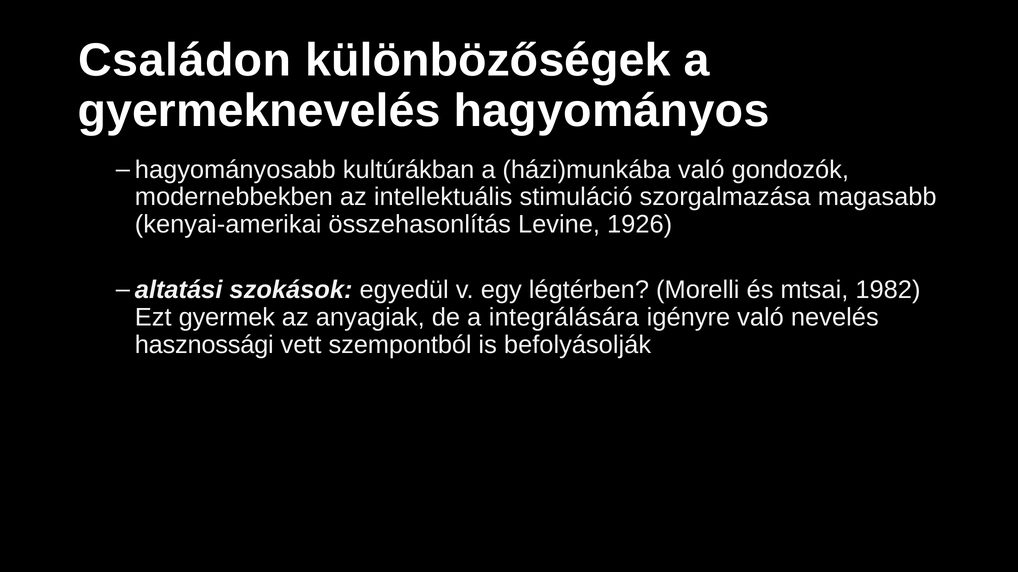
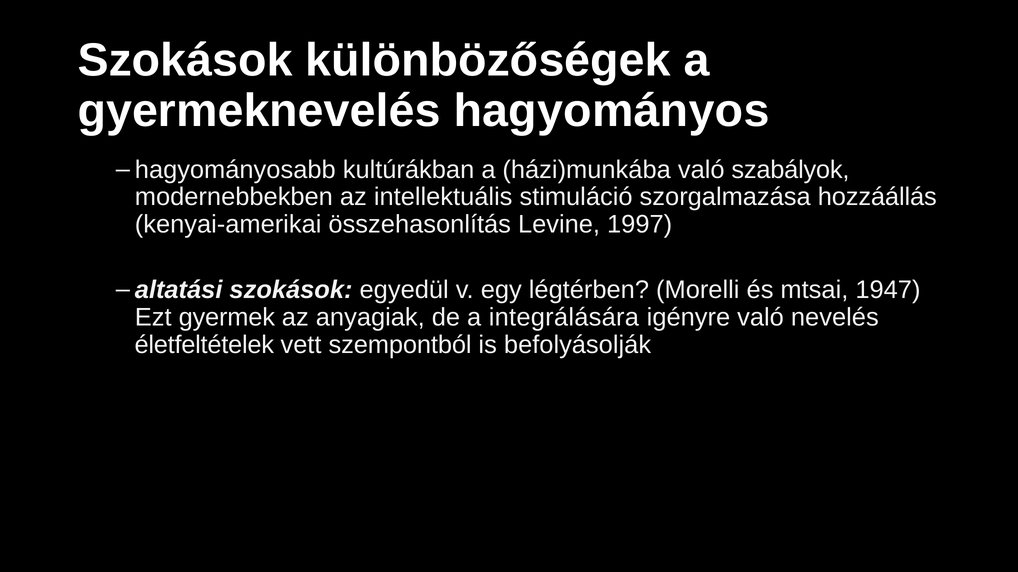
Családon: Családon -> Szokások (185, 60)
gondozók: gondozók -> szabályok (790, 170)
magasabb: magasabb -> hozzáállás (877, 197)
1926: 1926 -> 1997 (640, 225)
1982: 1982 -> 1947 (888, 290)
hasznossági: hasznossági -> életfeltételek (204, 345)
